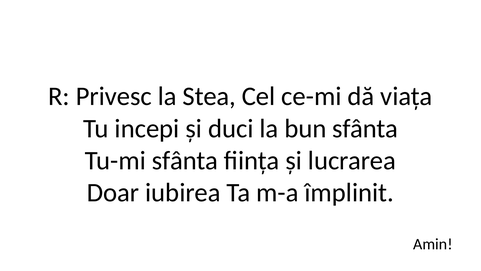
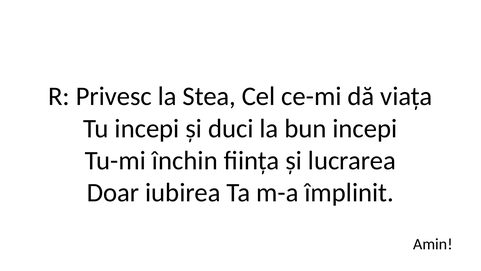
bun sfânta: sfânta -> incepi (365, 128)
Tu-mi sfânta: sfânta -> închin (185, 160)
